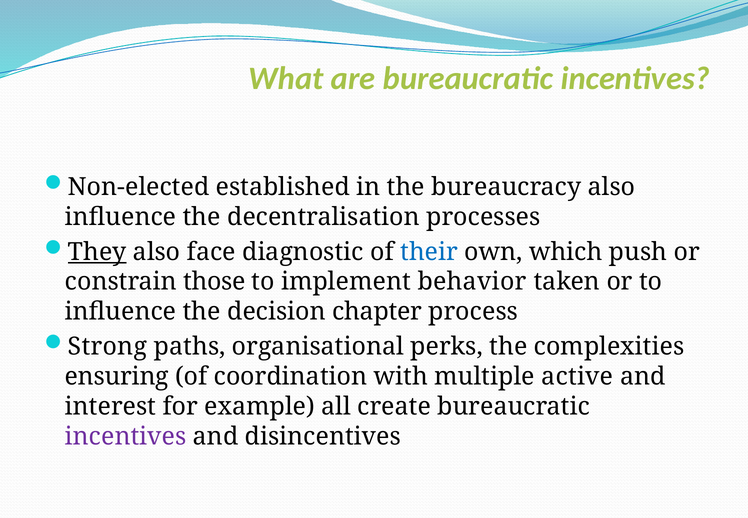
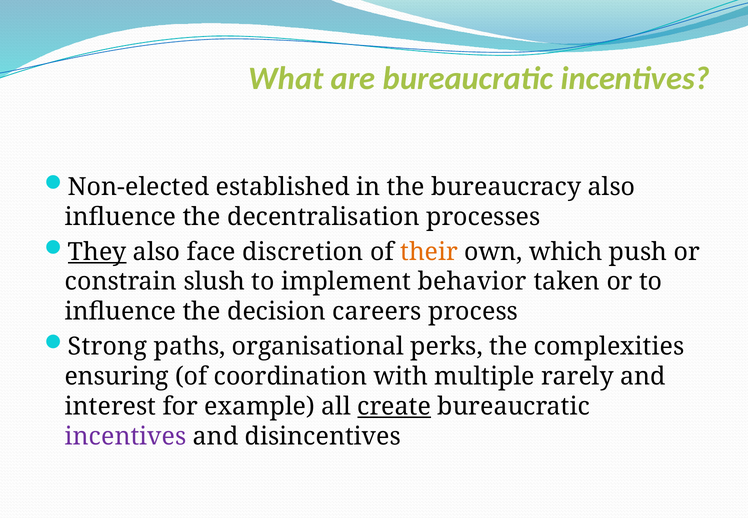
diagnostic: diagnostic -> discretion (303, 252)
their colour: blue -> orange (429, 252)
those: those -> slush (214, 282)
chapter: chapter -> careers (377, 312)
active: active -> rarely (577, 376)
create underline: none -> present (394, 406)
